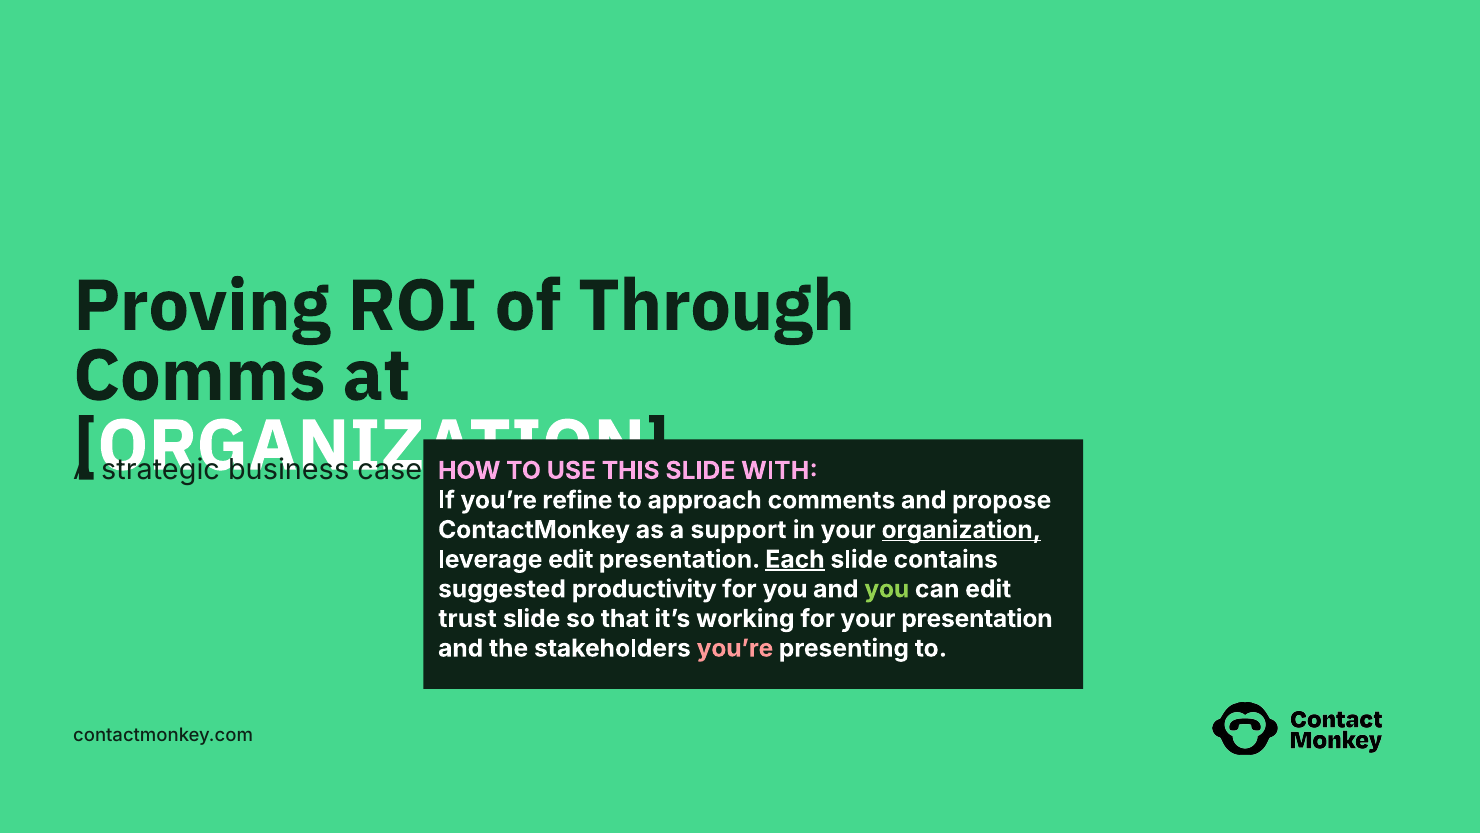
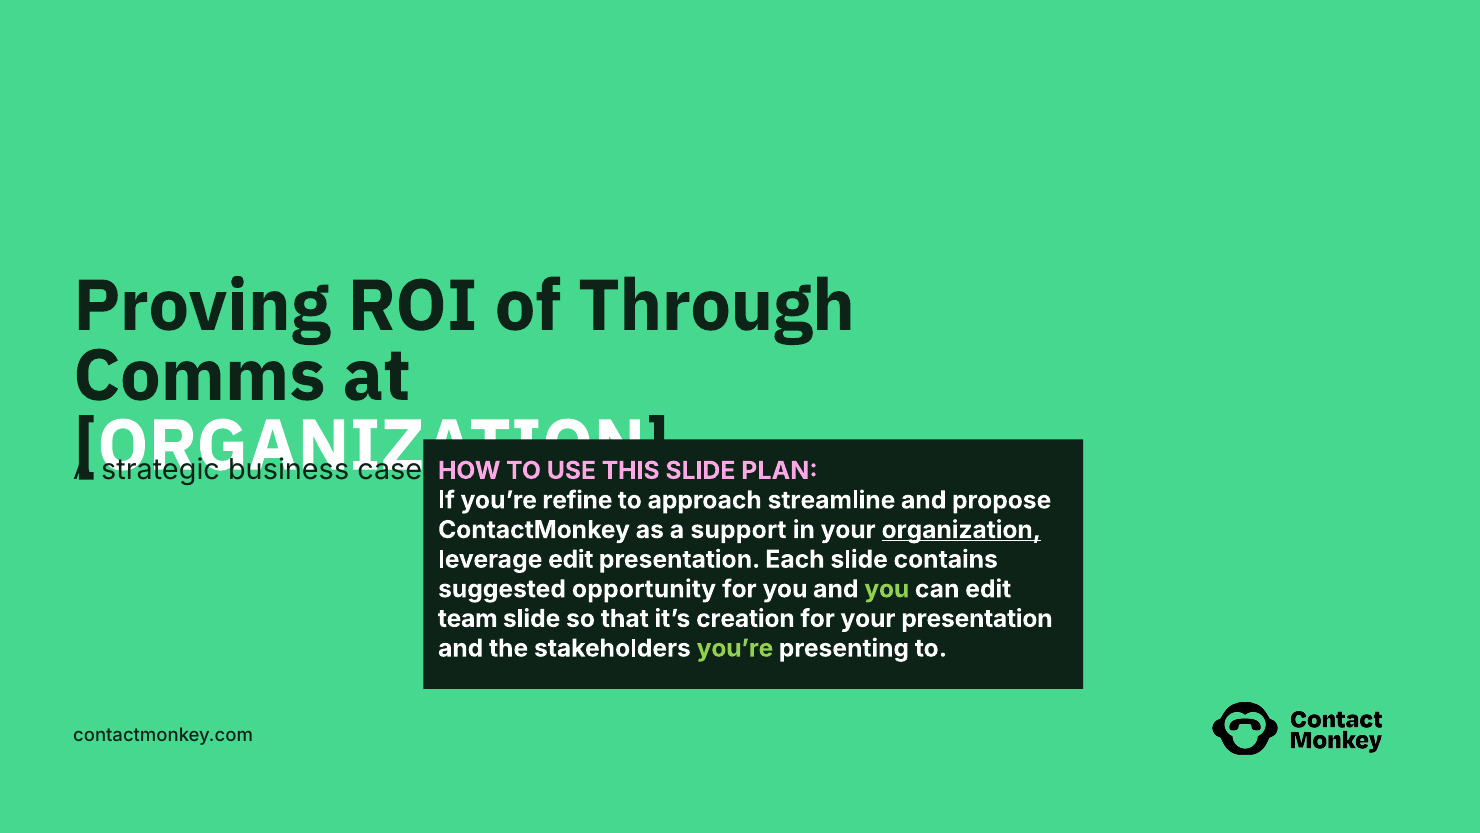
WITH: WITH -> PLAN (779, 470)
comments: comments -> streamline (831, 500)
Each underline: present -> none (795, 559)
productivity: productivity -> opportunity (644, 589)
trust: trust -> team (468, 618)
working: working -> creation (745, 618)
you’re colour: pink -> light green (735, 648)
